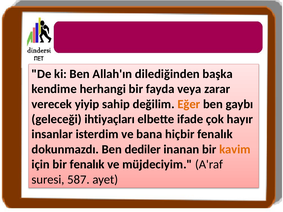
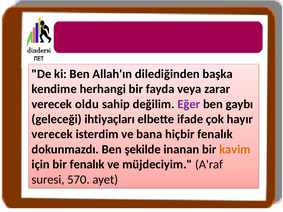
yiyip: yiyip -> oldu (87, 104)
Eğer colour: orange -> purple (189, 104)
insanlar: insanlar -> verecek (52, 134)
dediler: dediler -> şekilde (143, 150)
587: 587 -> 570 (79, 180)
